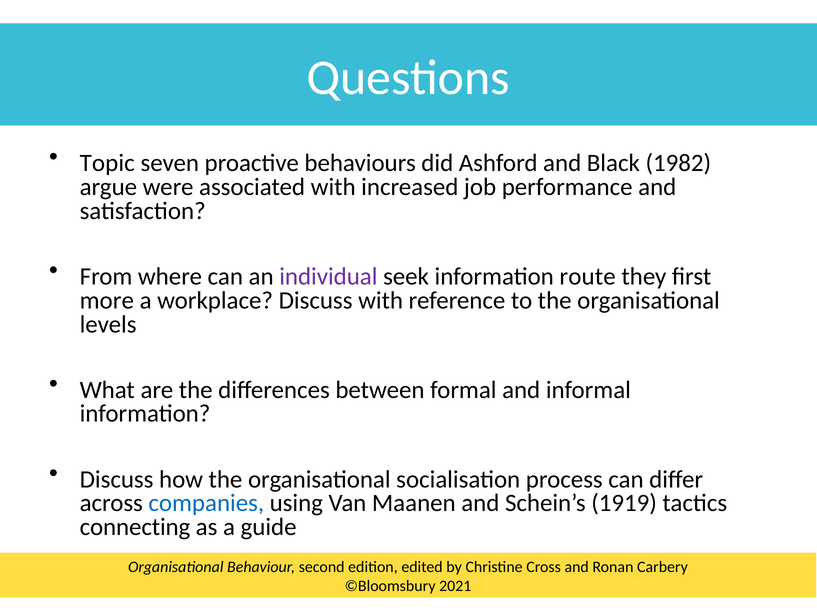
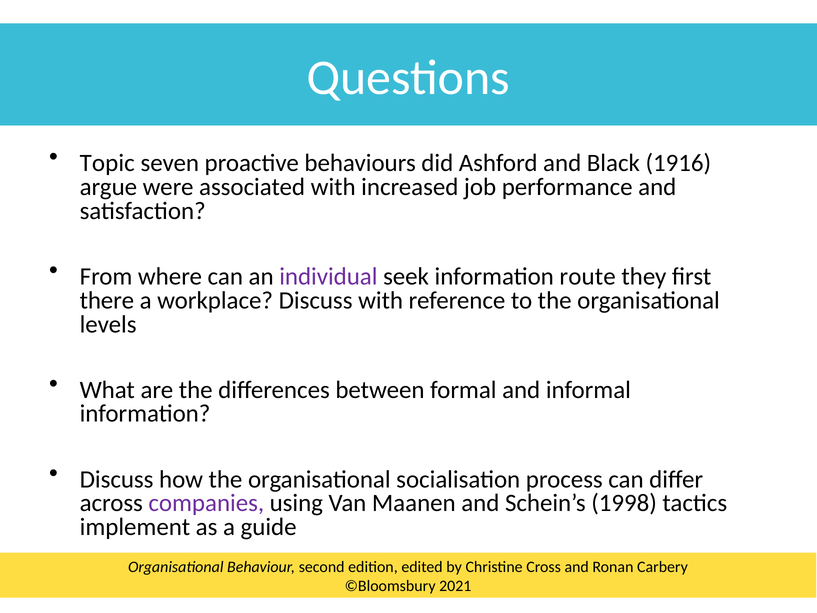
1982: 1982 -> 1916 (678, 163)
more: more -> there (107, 300)
companies colour: blue -> purple (206, 503)
1919: 1919 -> 1998 (624, 503)
connecting: connecting -> implement (135, 527)
